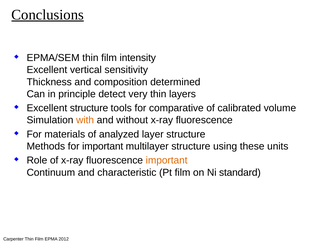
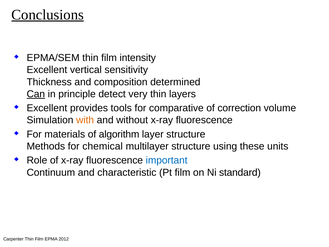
Can underline: none -> present (36, 94)
Excellent structure: structure -> provides (89, 108)
calibrated: calibrated -> correction (239, 108)
analyzed: analyzed -> algorithm (119, 134)
for important: important -> chemical (103, 146)
important colour: orange -> blue (167, 160)
